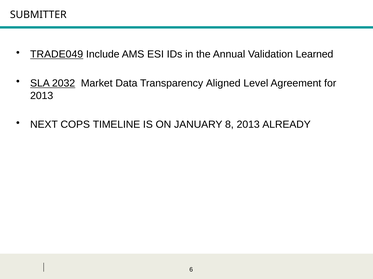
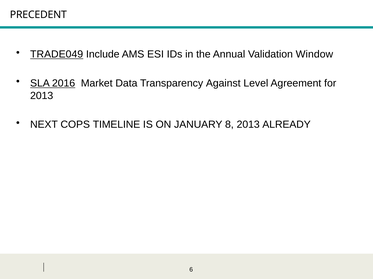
SUBMITTER: SUBMITTER -> PRECEDENT (38, 15)
Learned: Learned -> Window (314, 54)
2032: 2032 -> 2016 (64, 83)
Aligned: Aligned -> Against (223, 83)
